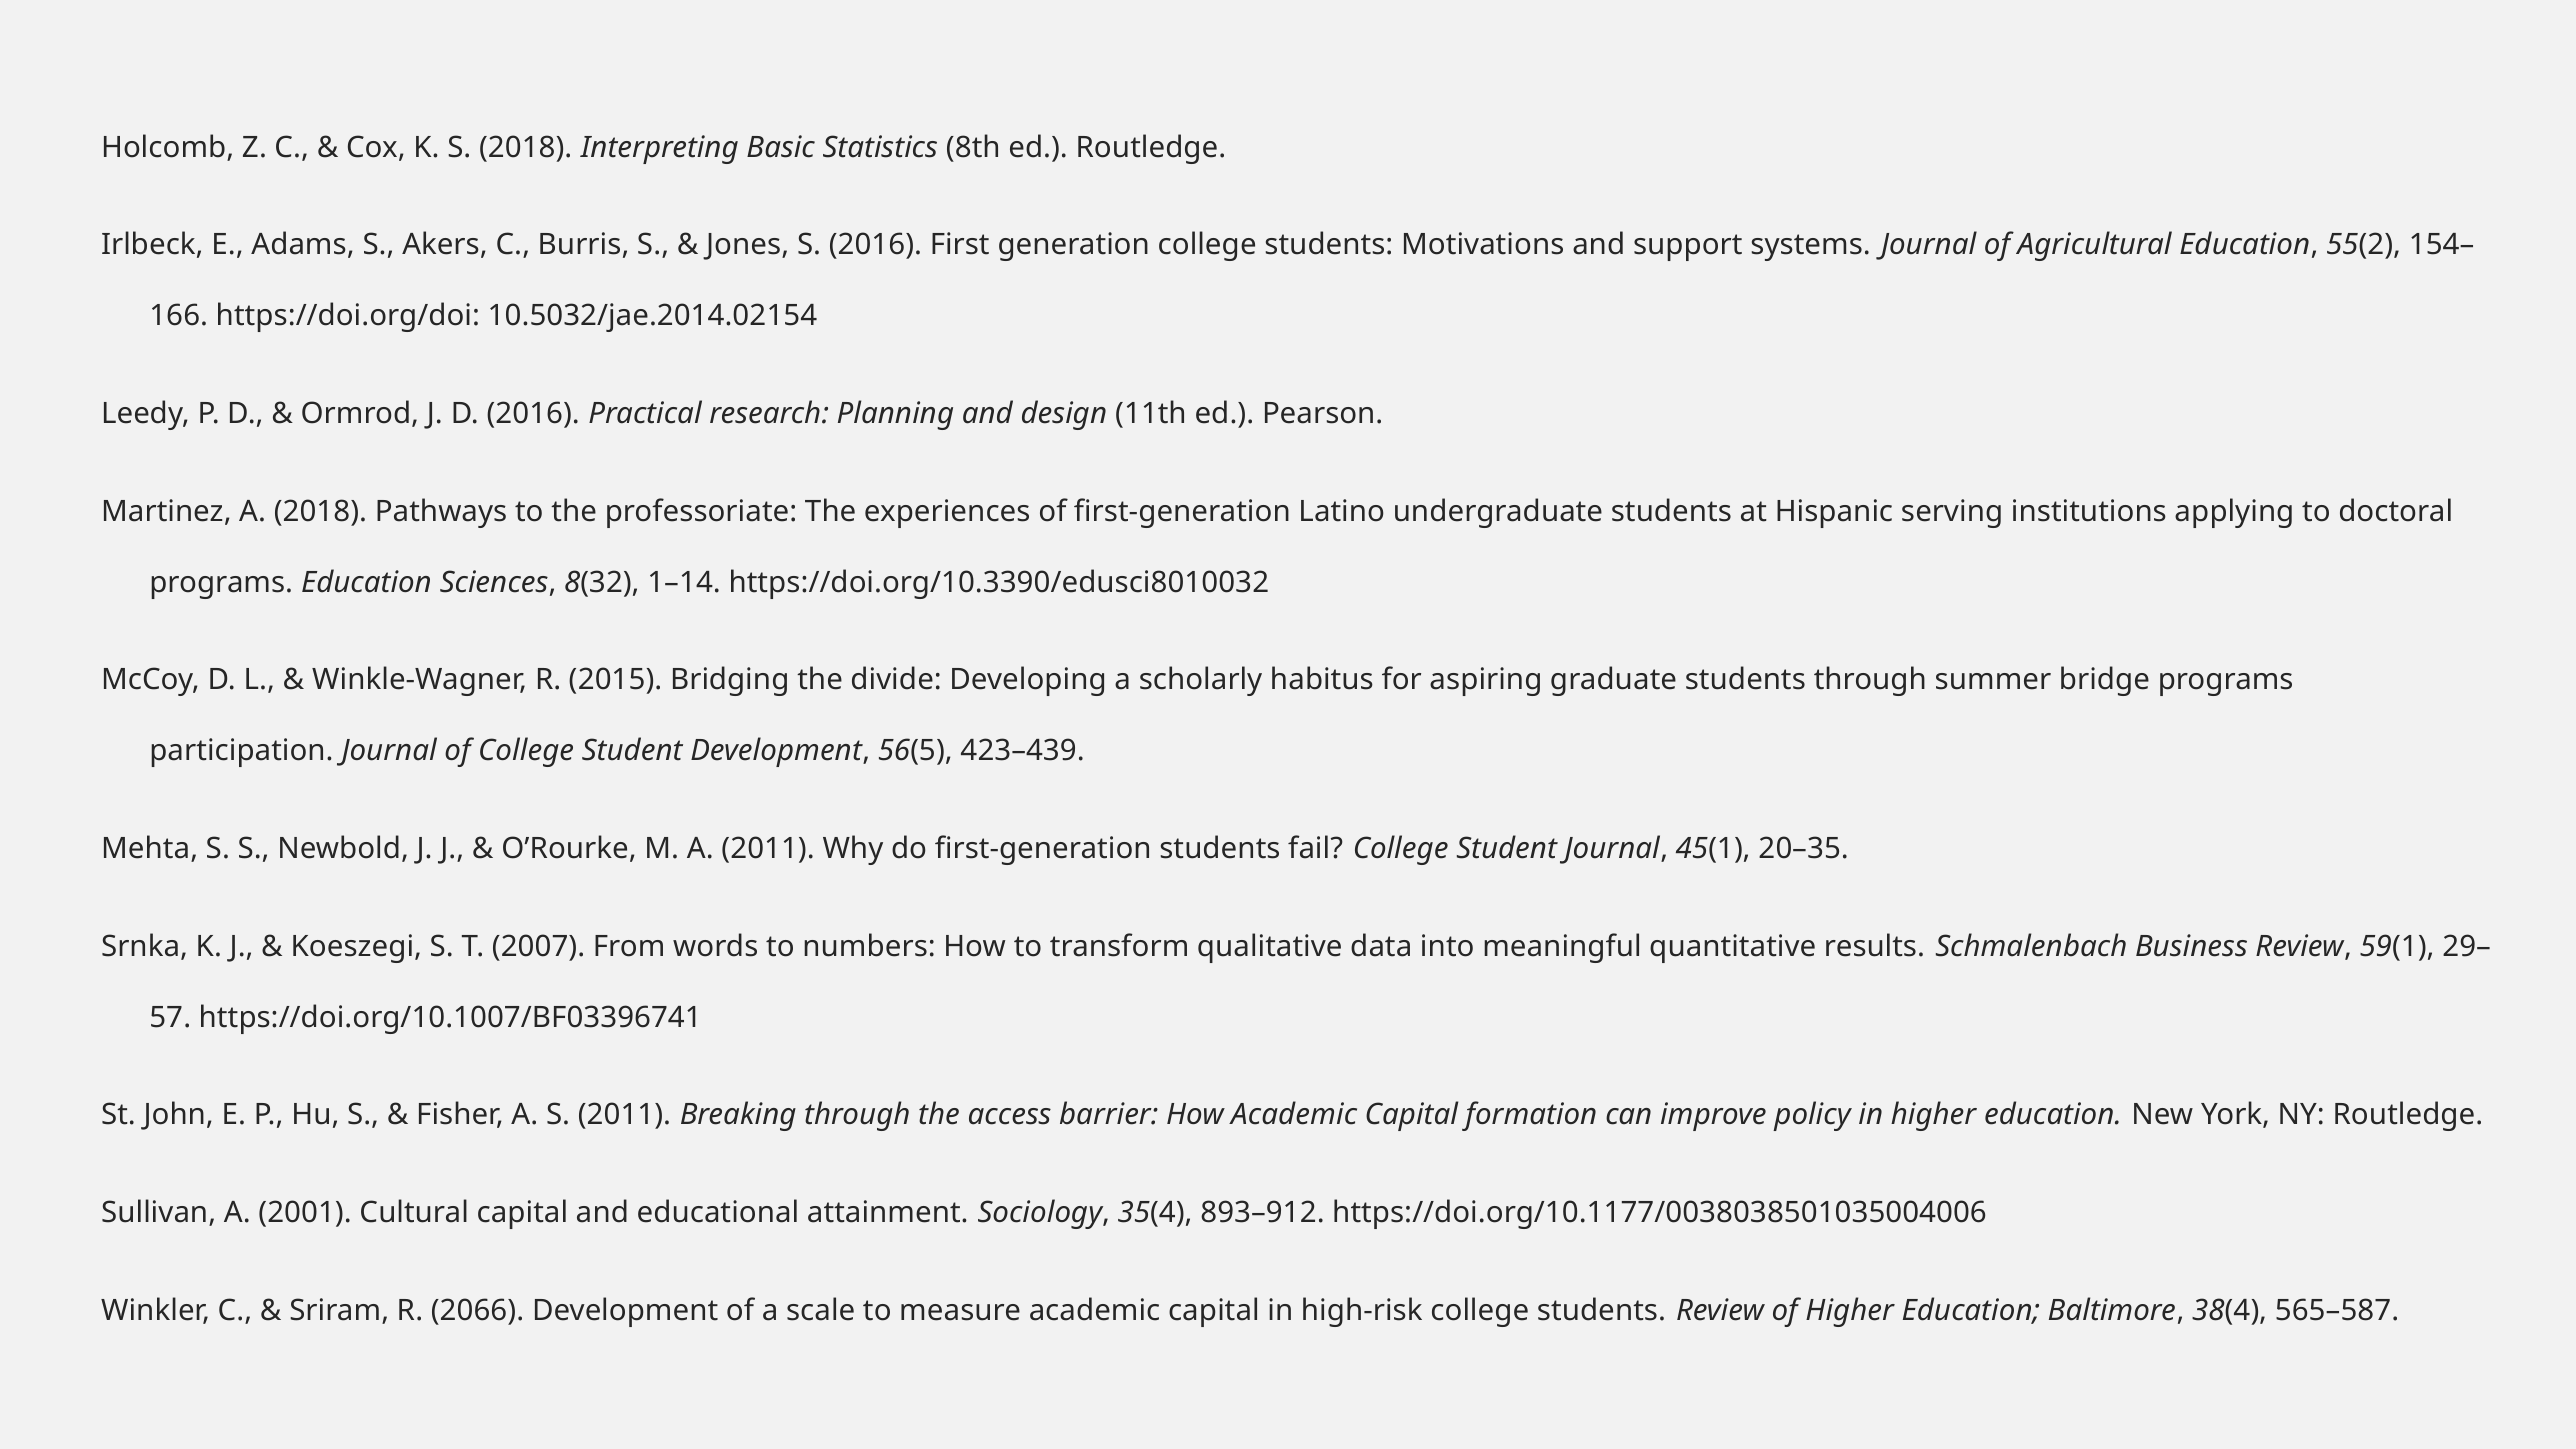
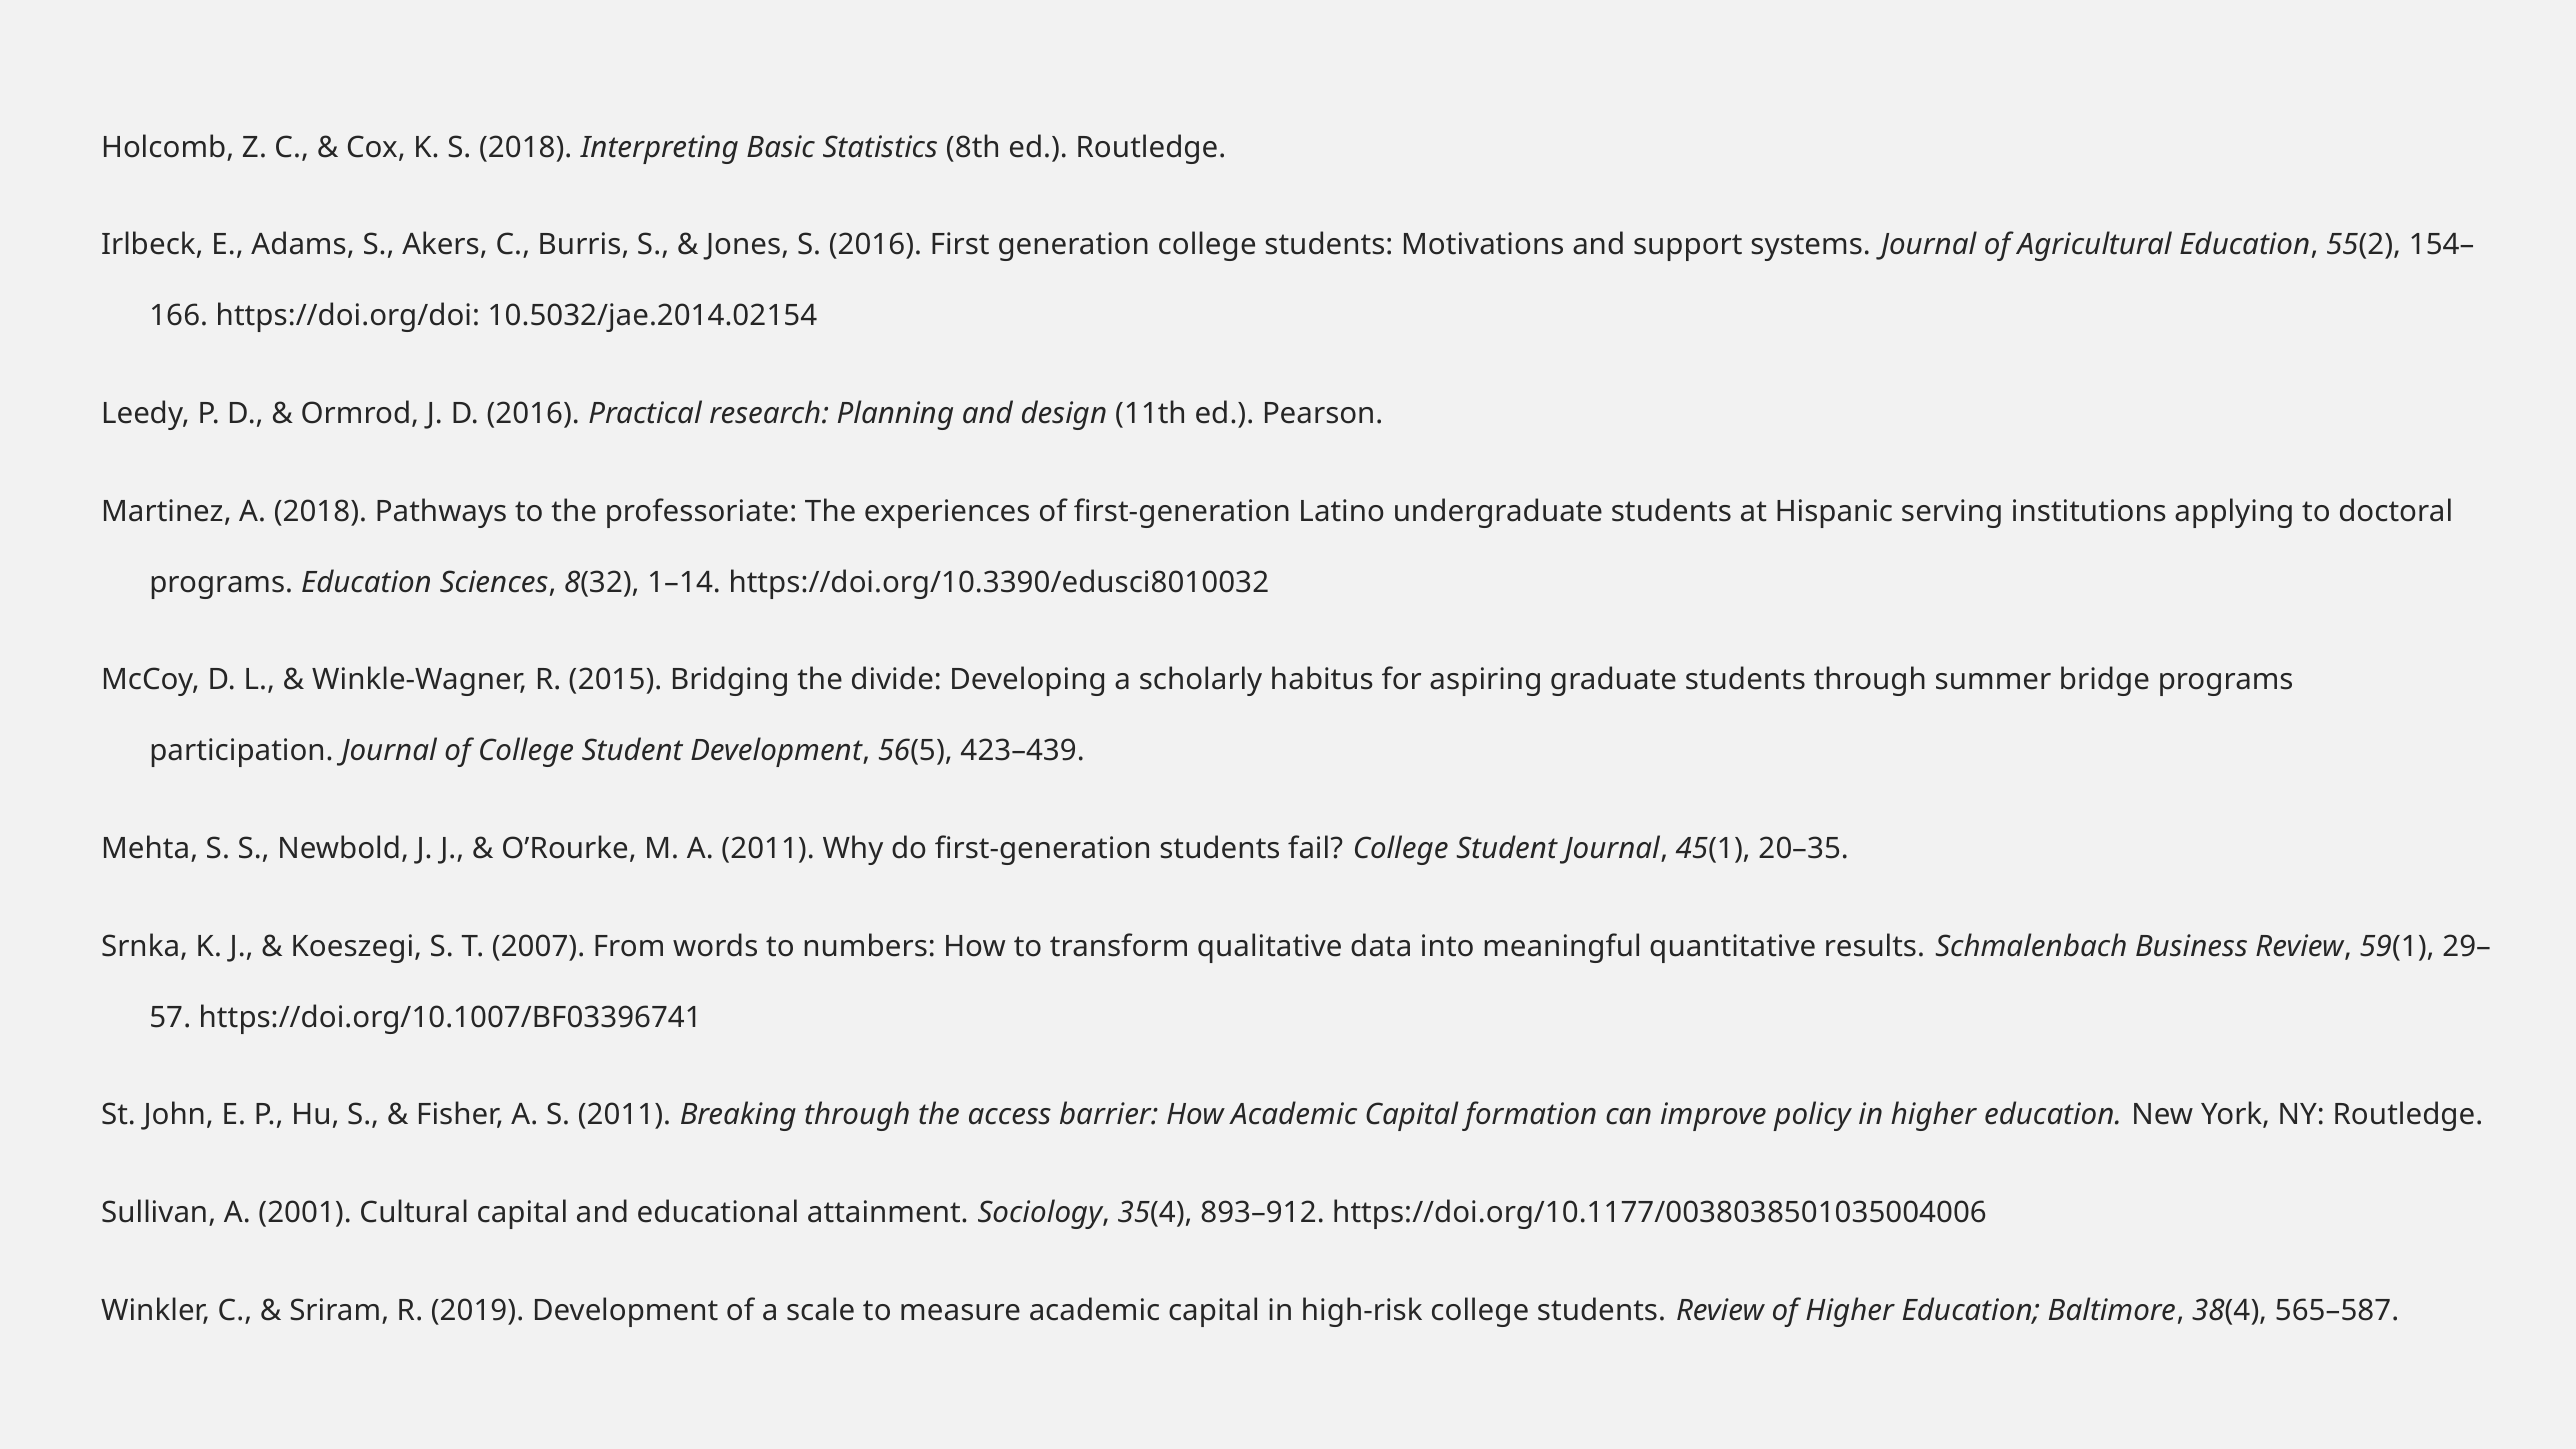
2066: 2066 -> 2019 (477, 1311)
